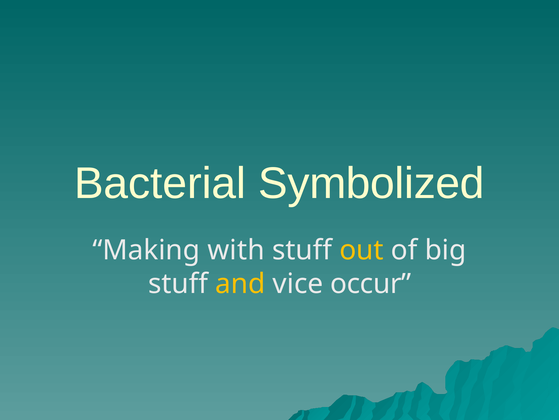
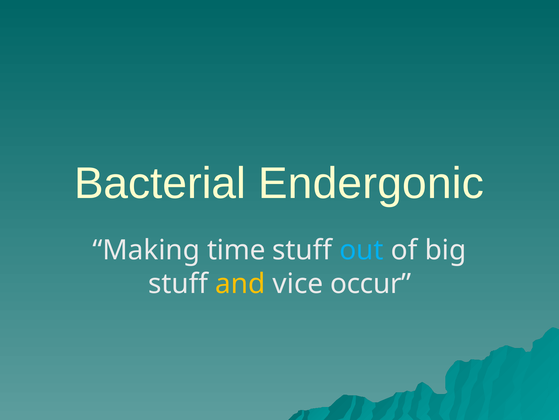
Symbolized: Symbolized -> Endergonic (371, 183)
with: with -> time (236, 250)
out colour: yellow -> light blue (362, 250)
